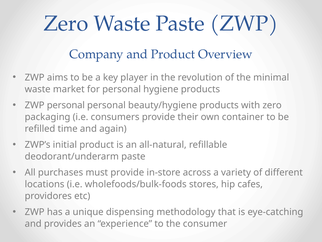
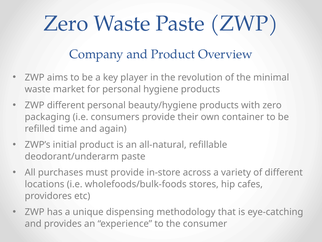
ZWP personal: personal -> different (66, 105)
